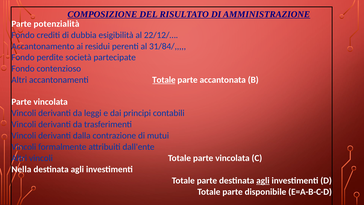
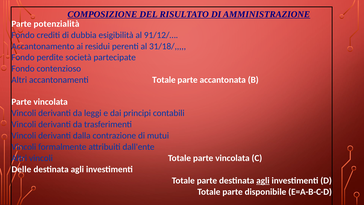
22/12/…: 22/12/… -> 91/12/… (161, 35)
31/84/: 31/84/ -> 31/18/ (168, 46)
Totale underline: present -> none (164, 80)
Nella: Nella -> Delle (21, 169)
